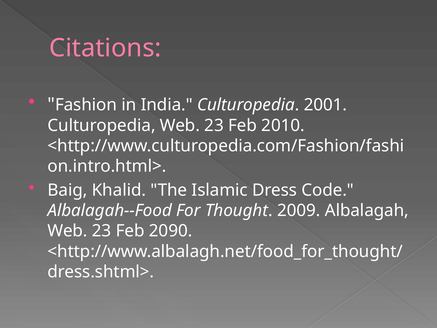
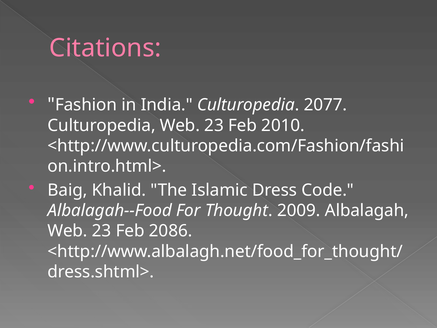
2001: 2001 -> 2077 (325, 105)
2090: 2090 -> 2086 (171, 231)
